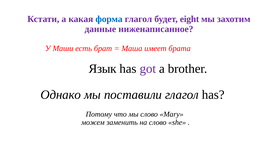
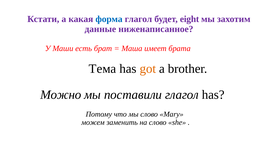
Язык: Язык -> Тема (102, 69)
got colour: purple -> orange (148, 69)
Однако: Однако -> Можно (61, 95)
